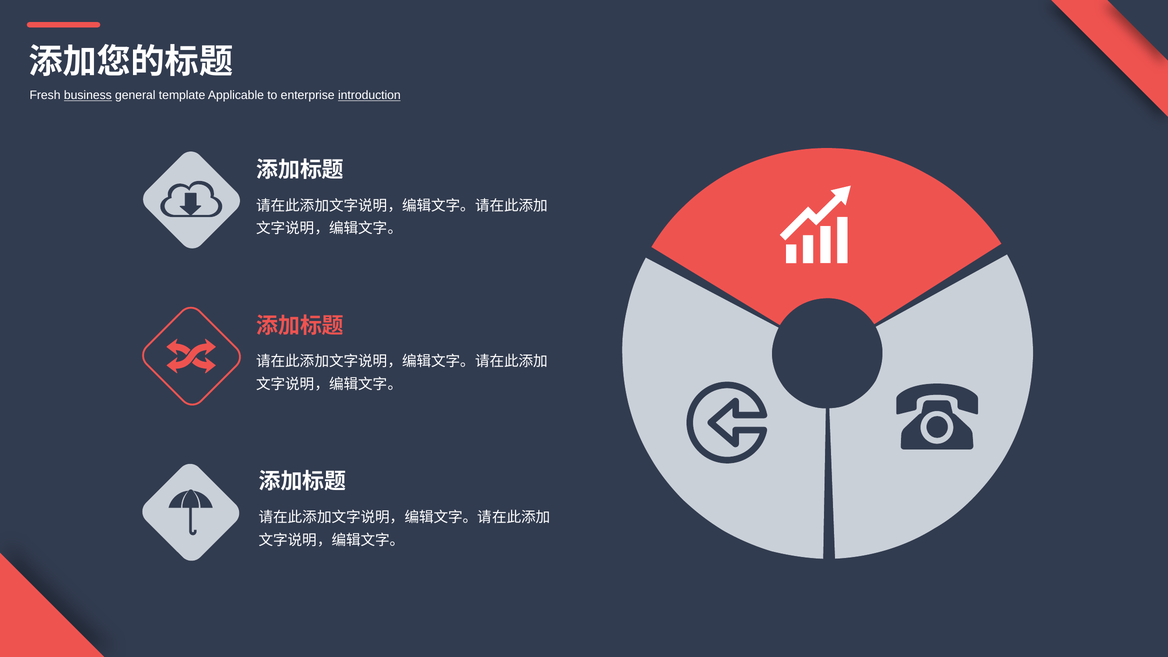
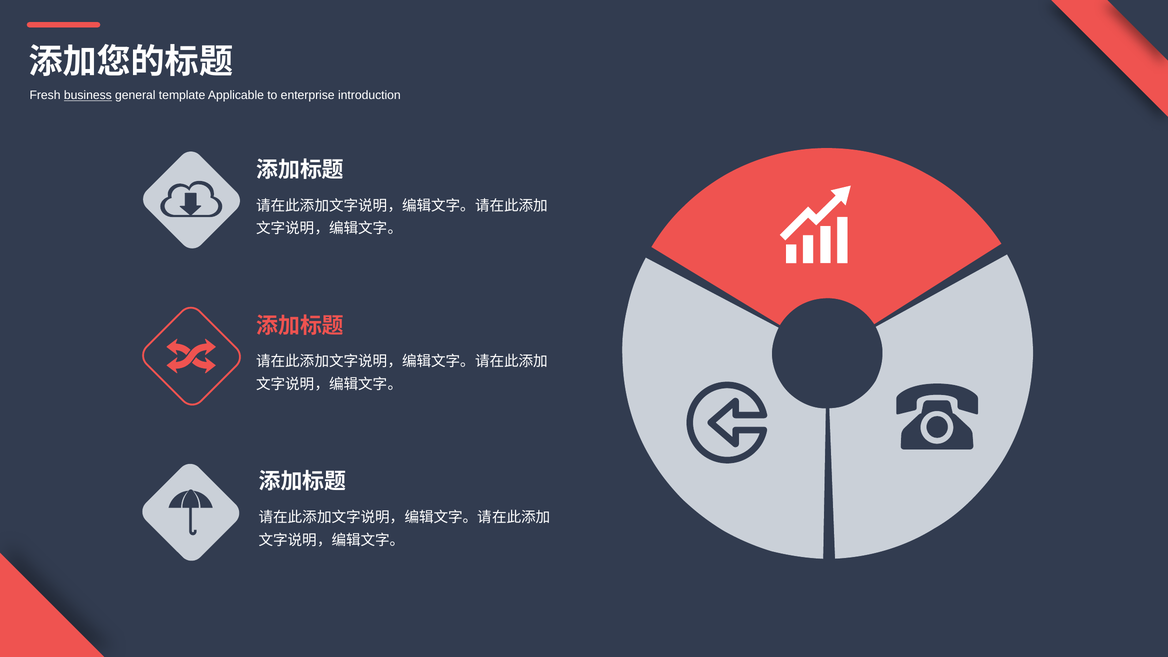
introduction underline: present -> none (369, 95)
